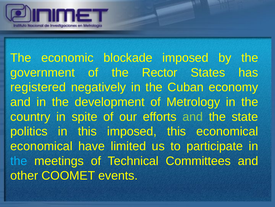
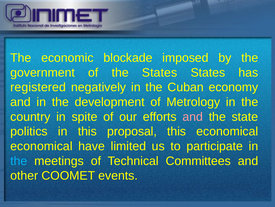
the Rector: Rector -> States (160, 72)
and colour: light green -> pink (193, 116)
this imposed: imposed -> proposal (132, 131)
